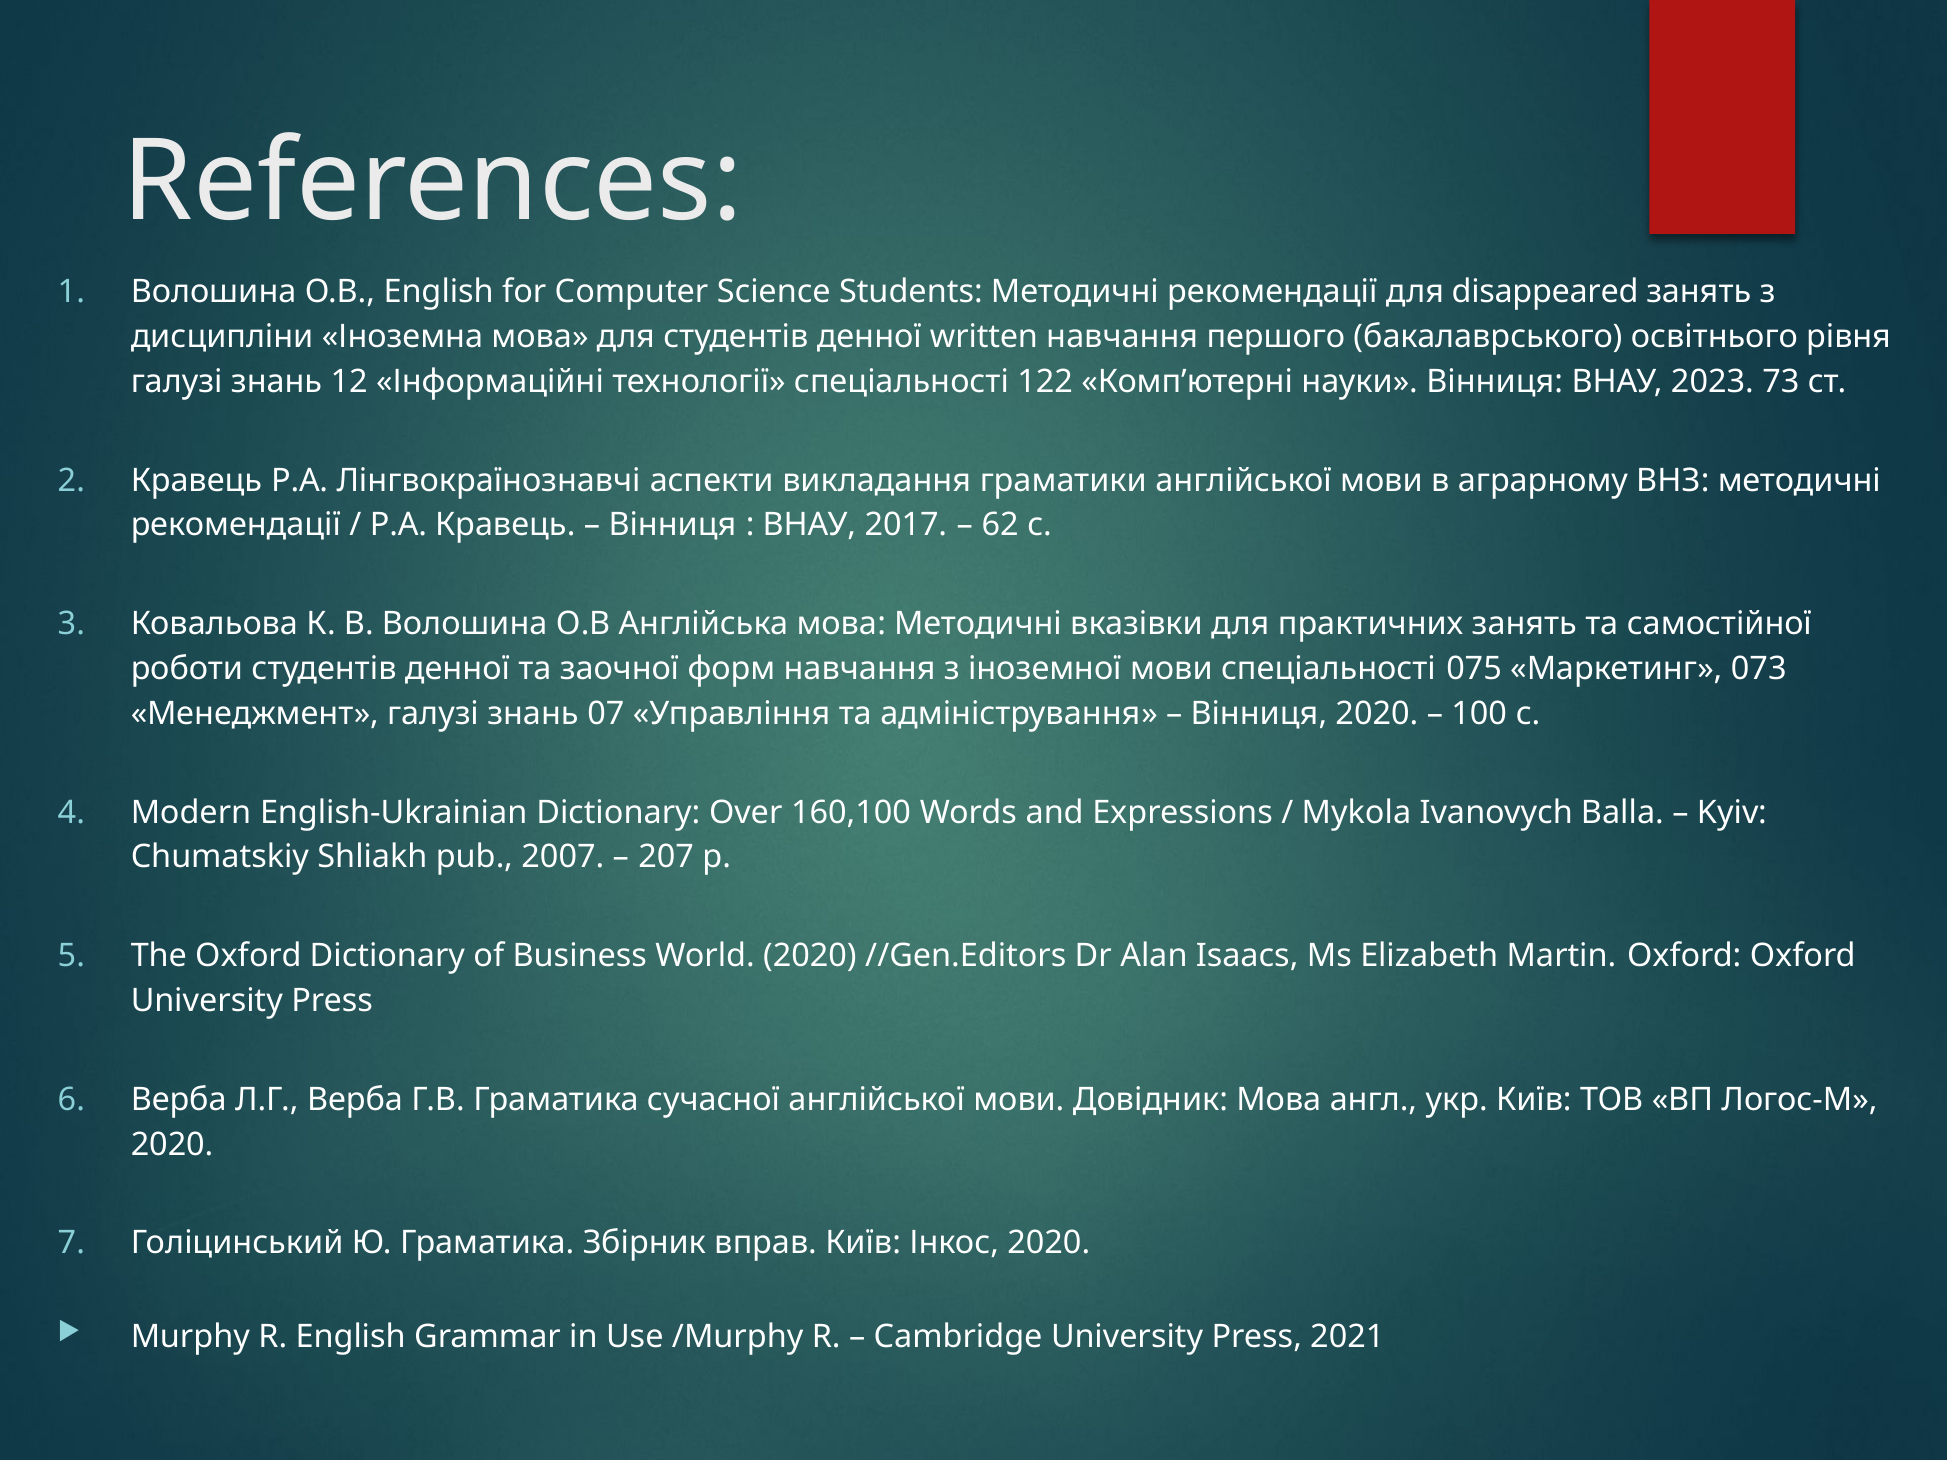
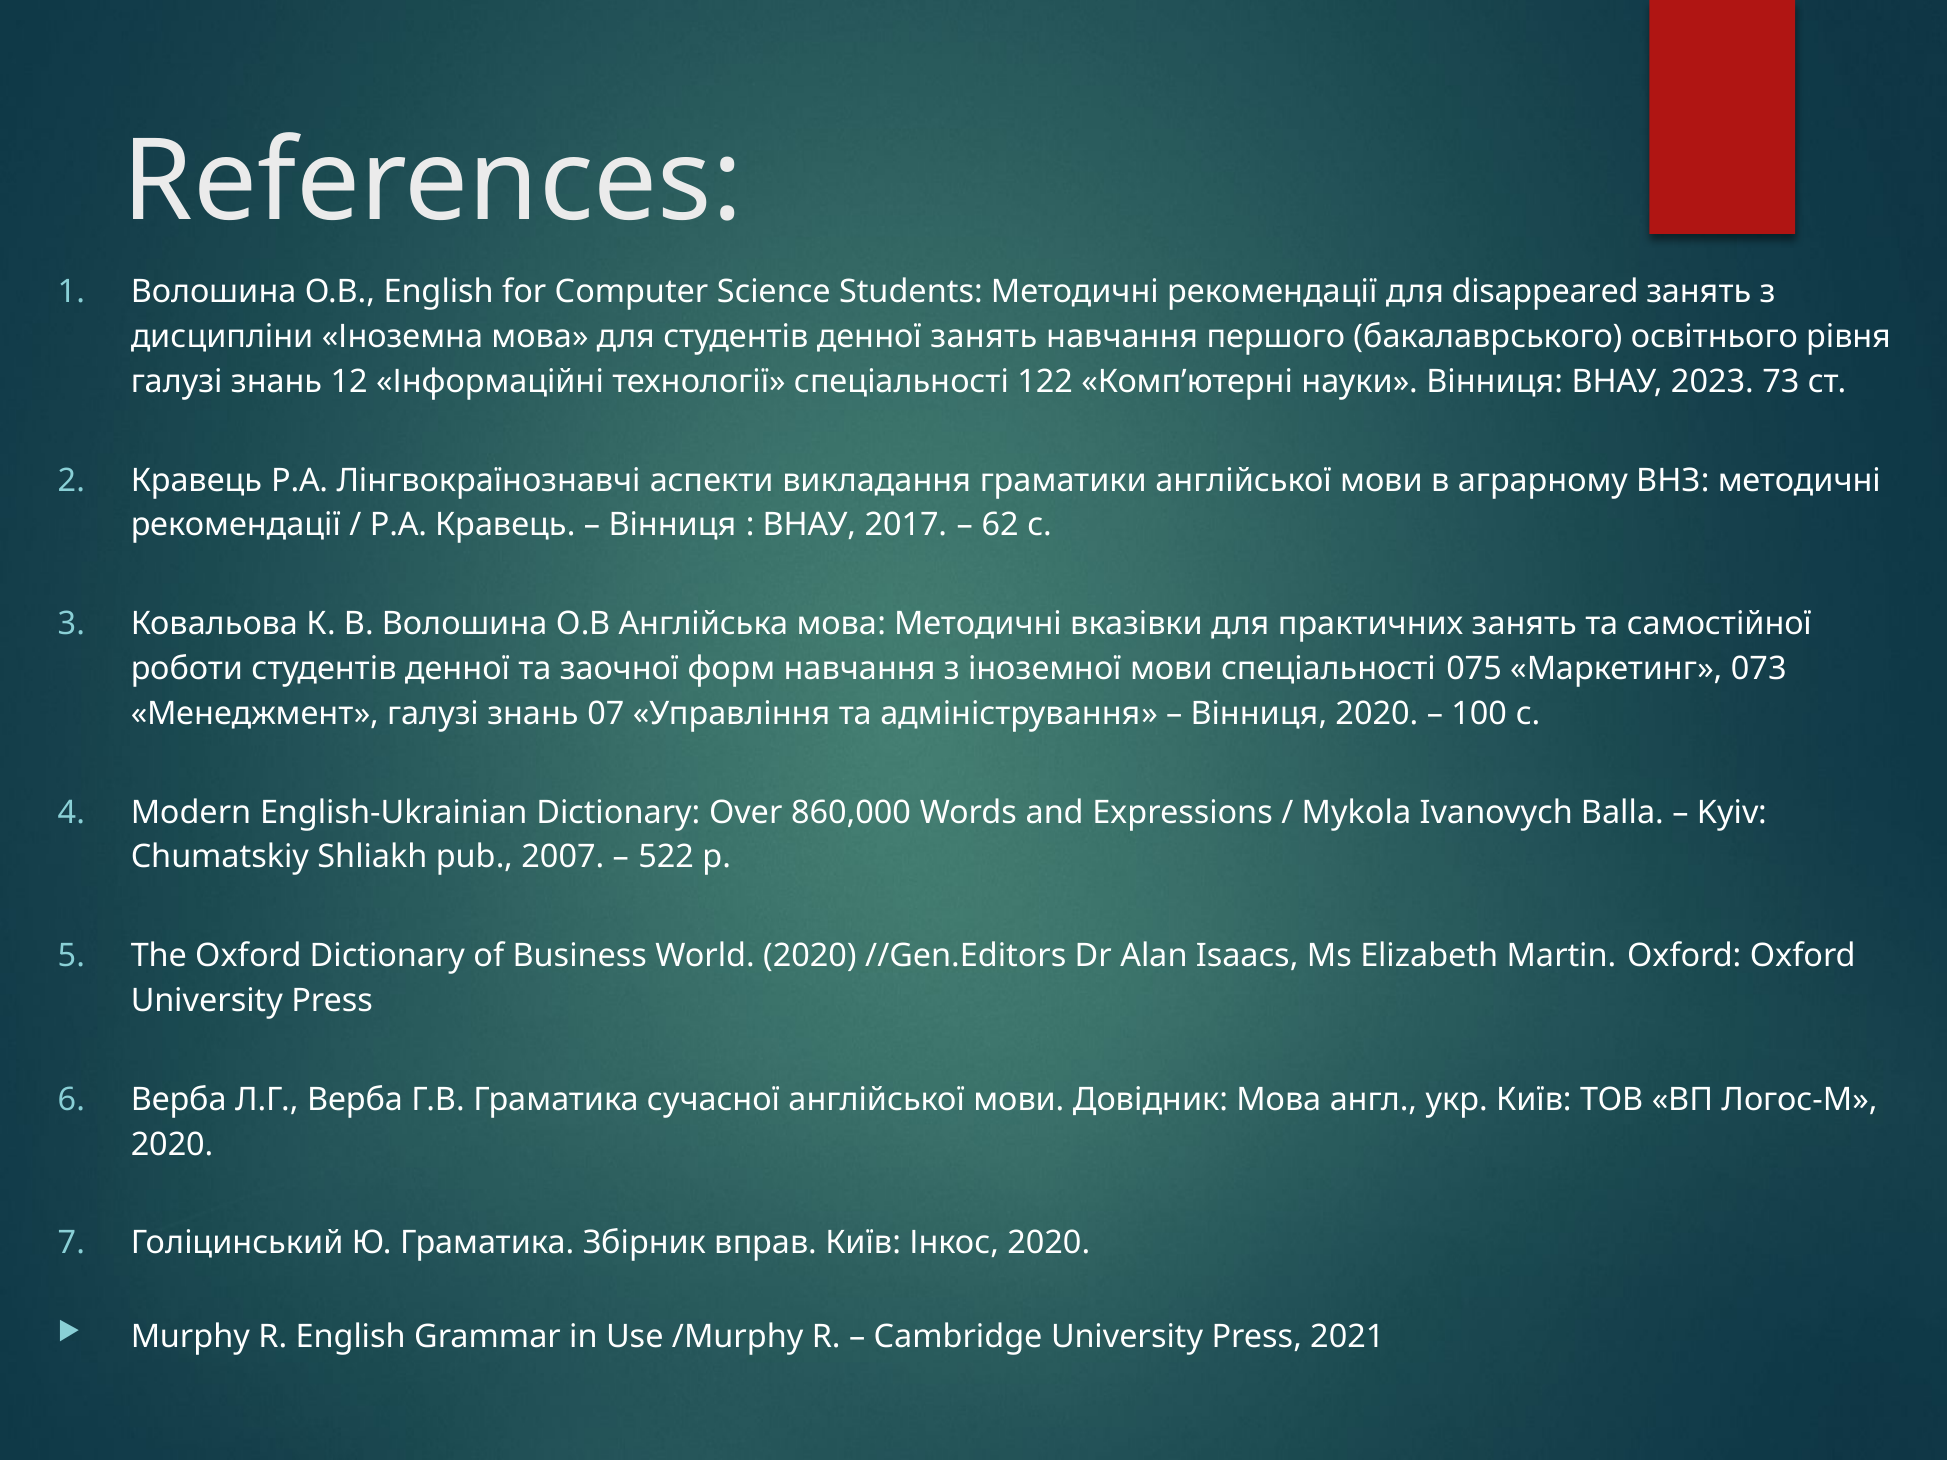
денної written: written -> занять (984, 337)
160,100: 160,100 -> 860,000 (851, 813)
207: 207 -> 522 (666, 857)
